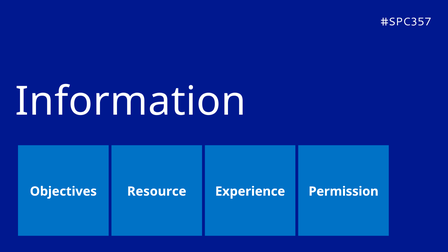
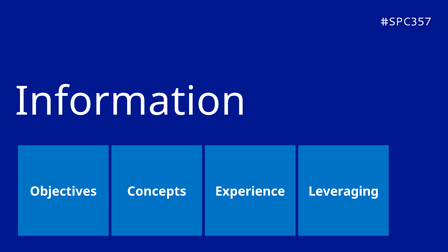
Resource: Resource -> Concepts (157, 191)
Permission: Permission -> Leveraging (344, 191)
